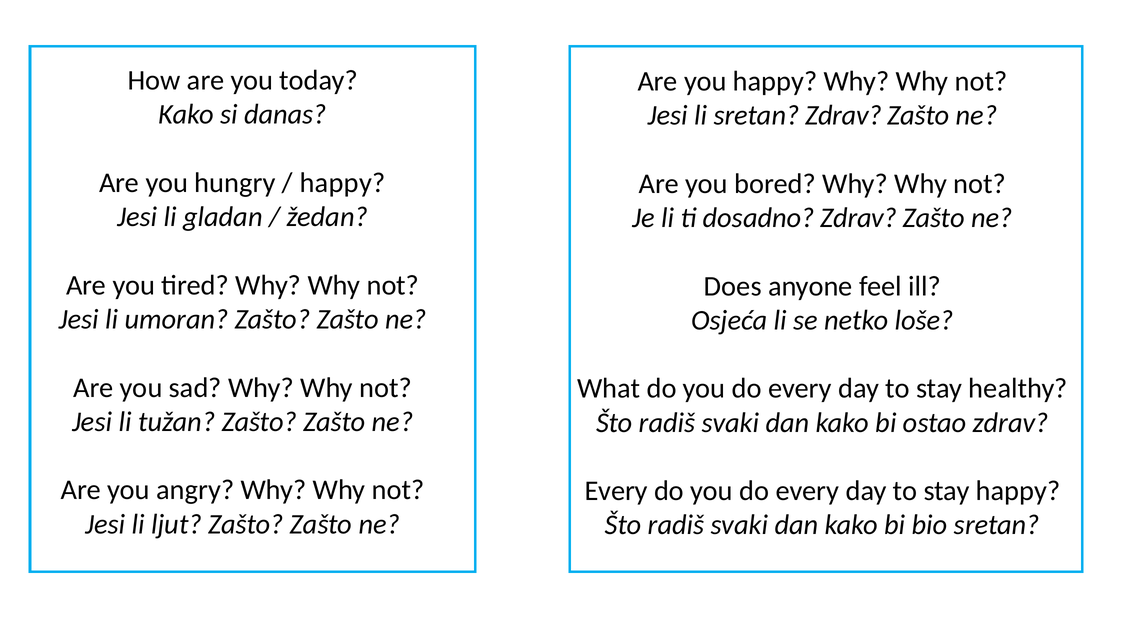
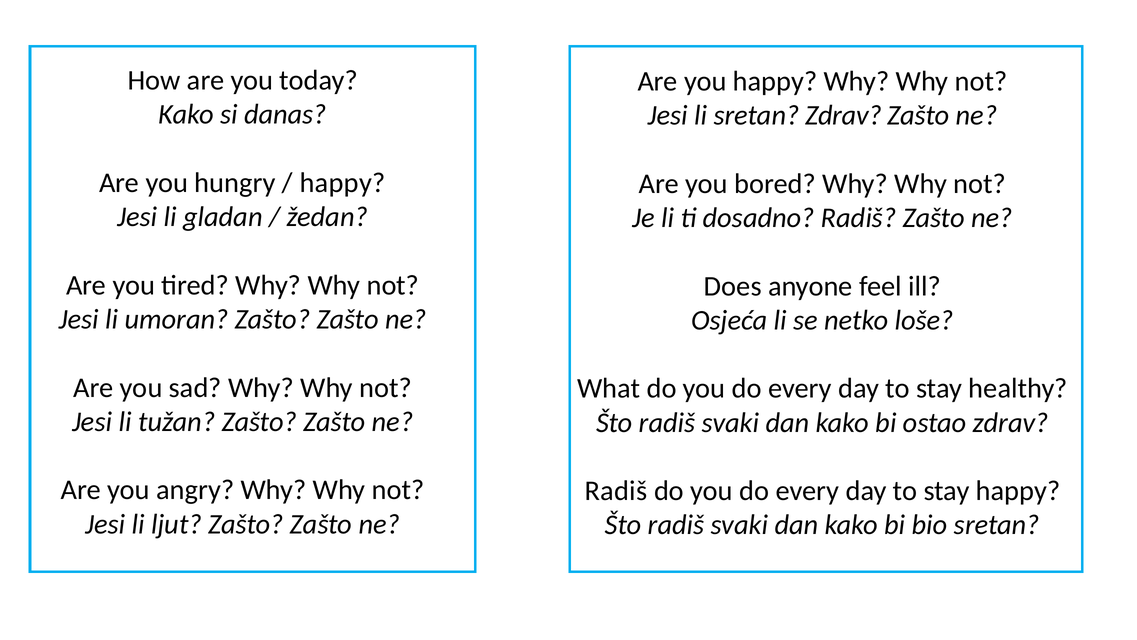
dosadno Zdrav: Zdrav -> Radiš (859, 218)
Every: Every -> Radiš (616, 491)
